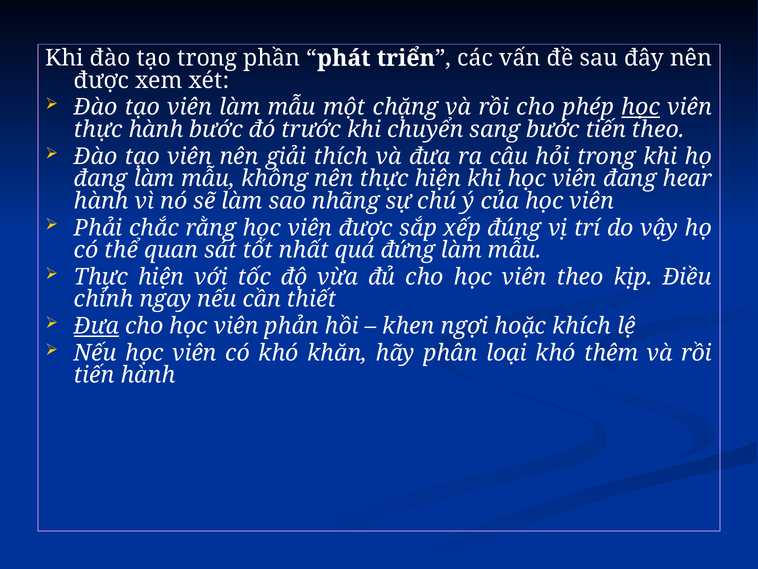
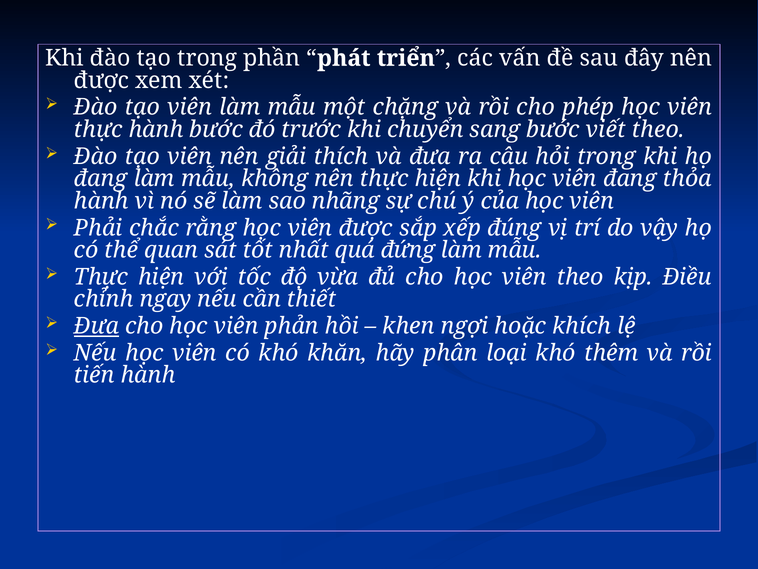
học underline: present -> none (641, 107)
bước tiến: tiến -> viết (606, 129)
hear: hear -> thỏa (687, 179)
